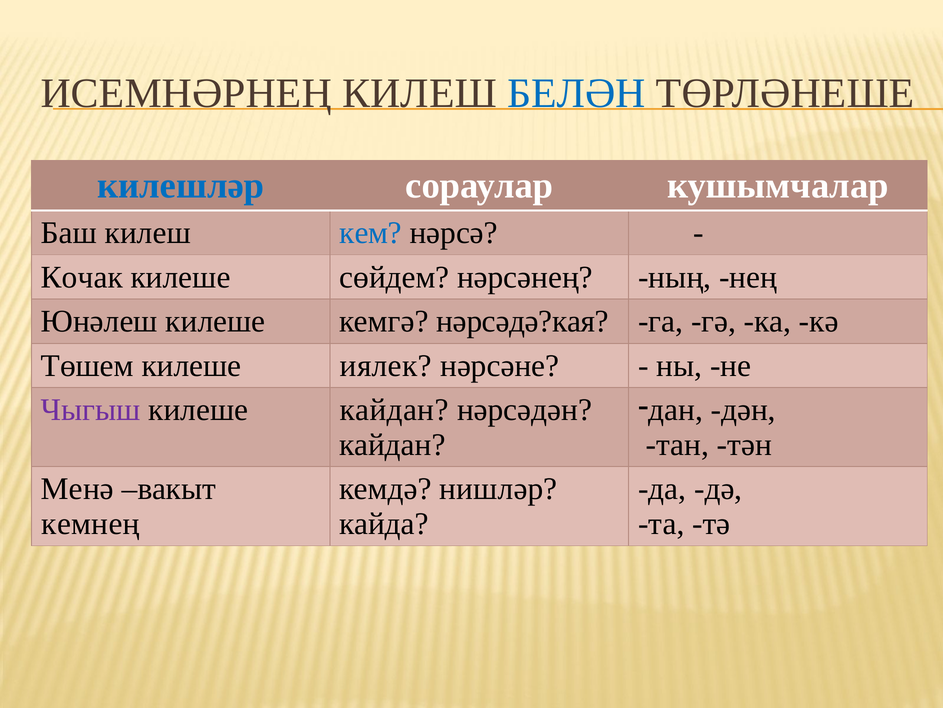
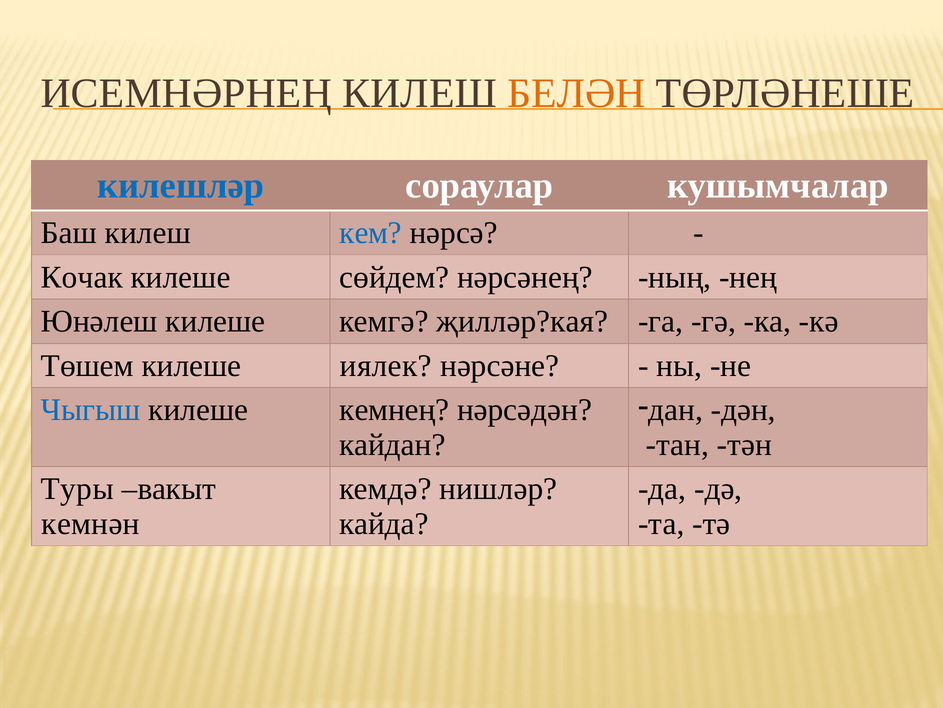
БЕЛӘН colour: blue -> orange (576, 93)
нәрсәдә?кая: нәрсәдә?кая -> җилләр?кая (522, 321)
Чыгыш colour: purple -> blue (91, 410)
килеше кайдан: кайдан -> кемнең (394, 410)
Менә: Менә -> Туры (77, 488)
кемнең: кемнең -> кемнән (91, 523)
